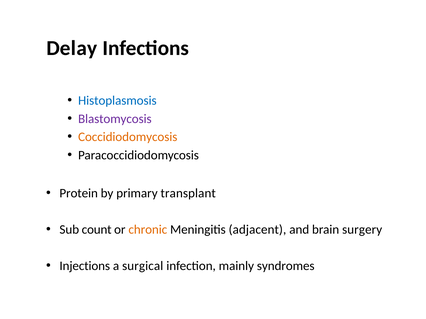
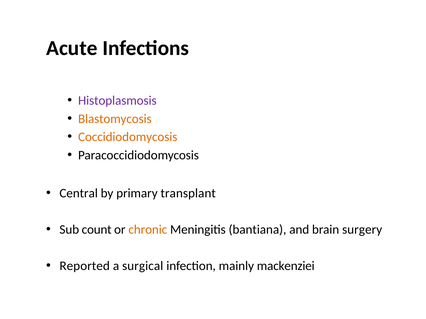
Delay: Delay -> Acute (72, 48)
Histoplasmosis colour: blue -> purple (117, 101)
Blastomycosis colour: purple -> orange (115, 119)
Protein: Protein -> Central (79, 193)
adjacent: adjacent -> bantiana (257, 230)
Injections: Injections -> Reported (85, 266)
syndromes: syndromes -> mackenziei (286, 266)
